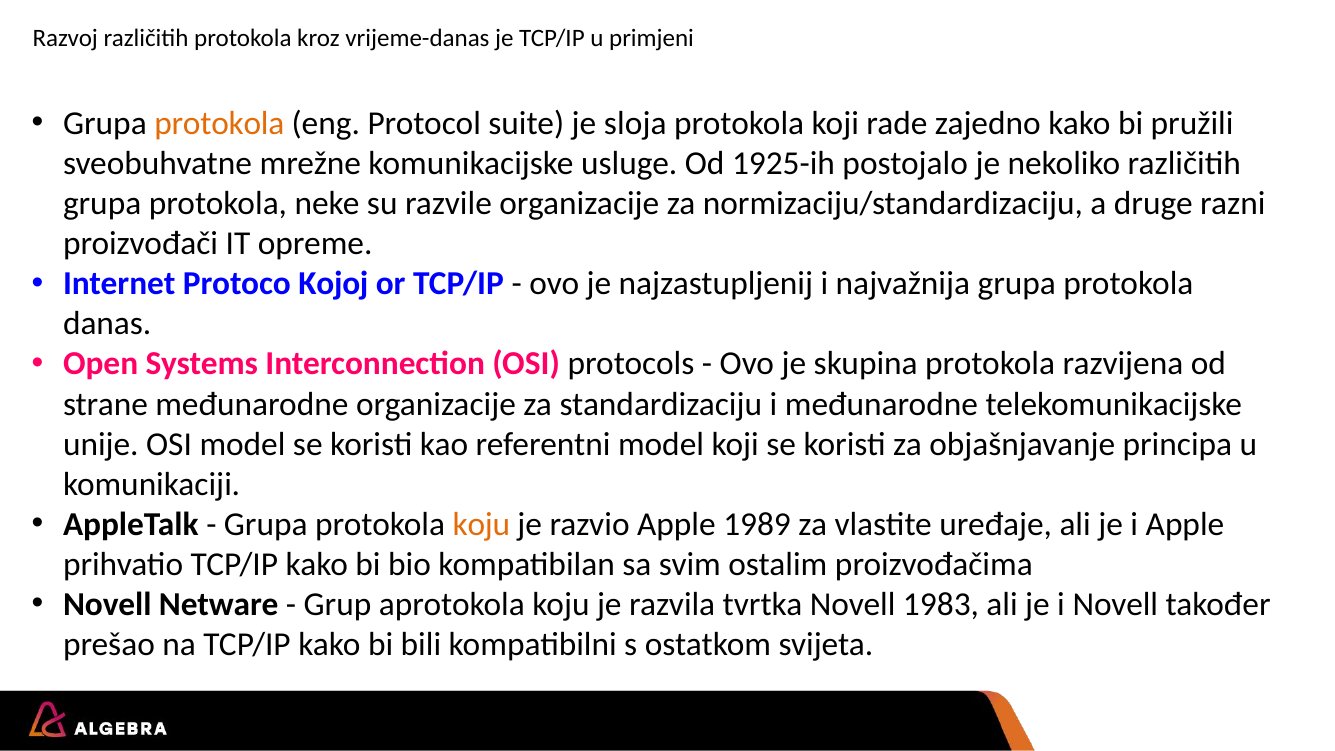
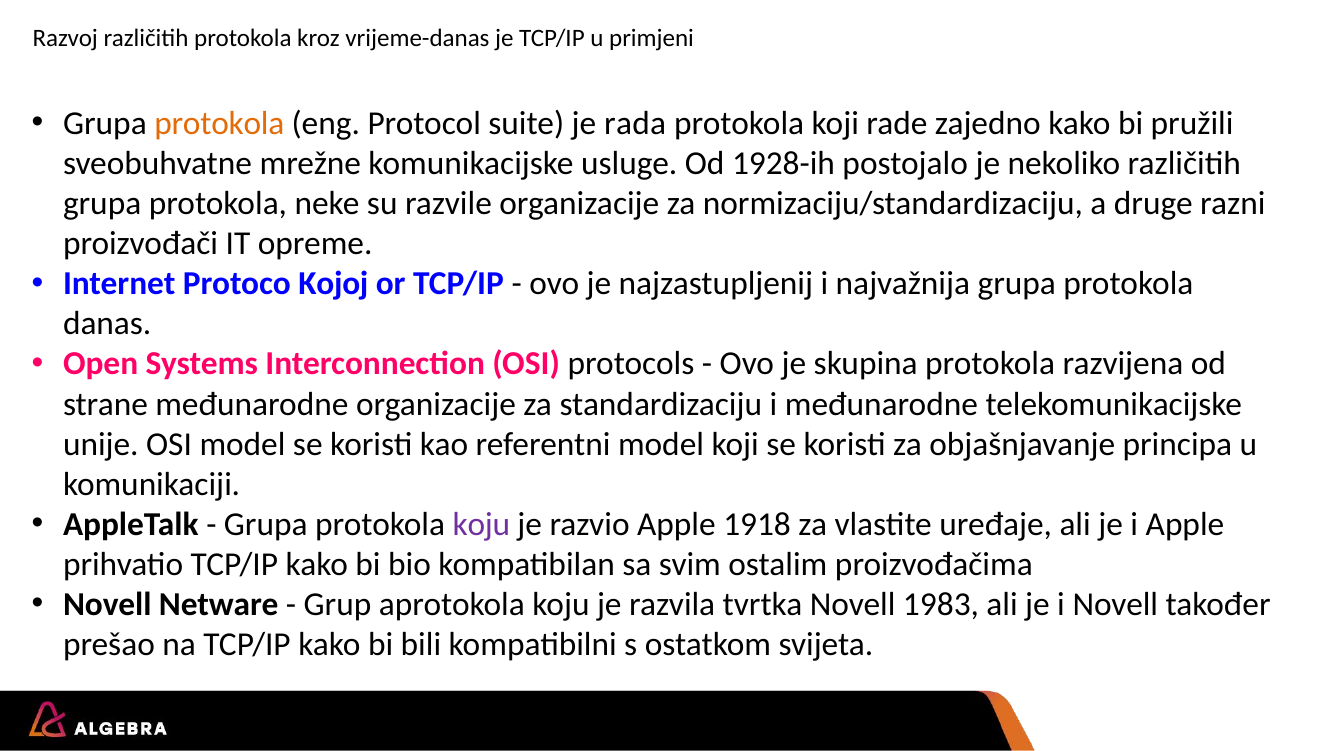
sloja: sloja -> rada (635, 124)
1925-ih: 1925-ih -> 1928-ih (783, 164)
koju colour: orange -> purple (481, 524)
1989: 1989 -> 1918 (757, 524)
